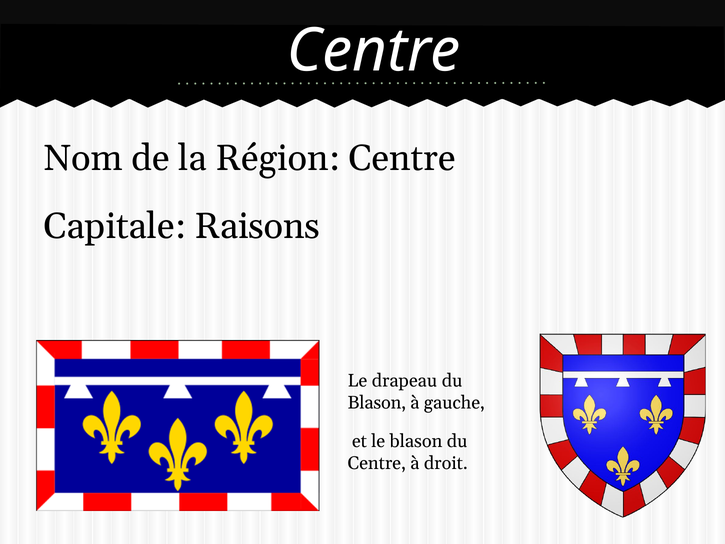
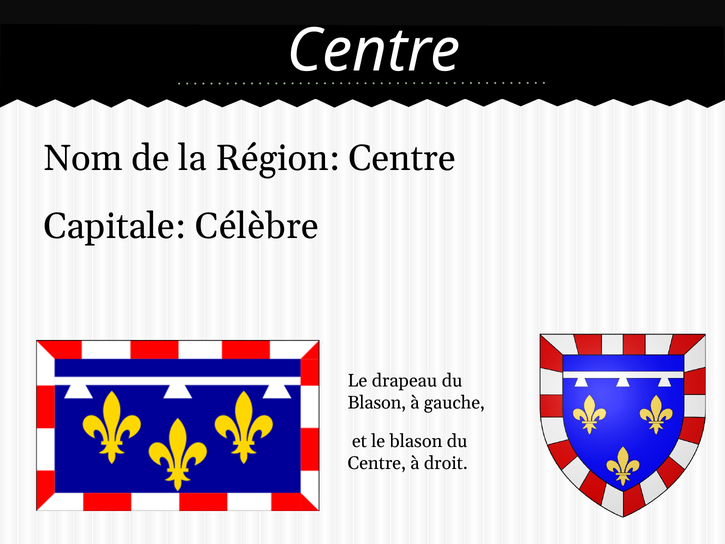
Raisons: Raisons -> Célèbre (257, 226)
